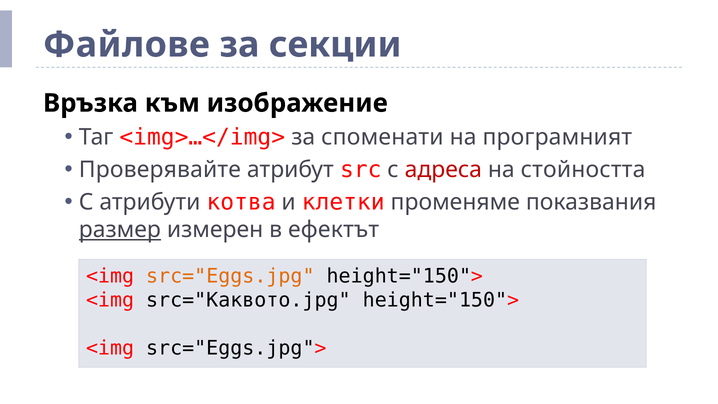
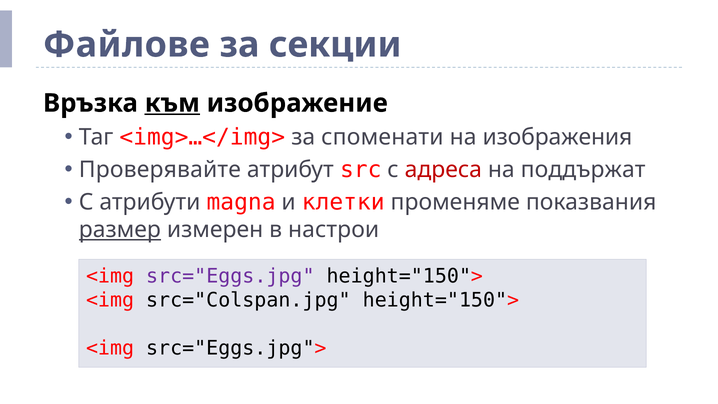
към underline: none -> present (172, 103)
програмният: програмният -> изображения (557, 137)
стойността: стойността -> поддържат (583, 170)
котва: котва -> magna (241, 202)
ефектът: ефектът -> настрои (334, 230)
src="Eggs.jpg colour: orange -> purple (230, 276)
src="Каквото.jpg: src="Каквото.jpg -> src="Colspan.jpg (248, 300)
